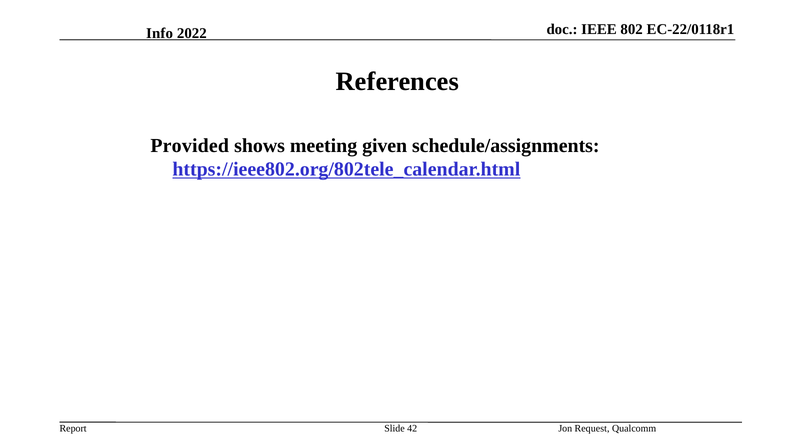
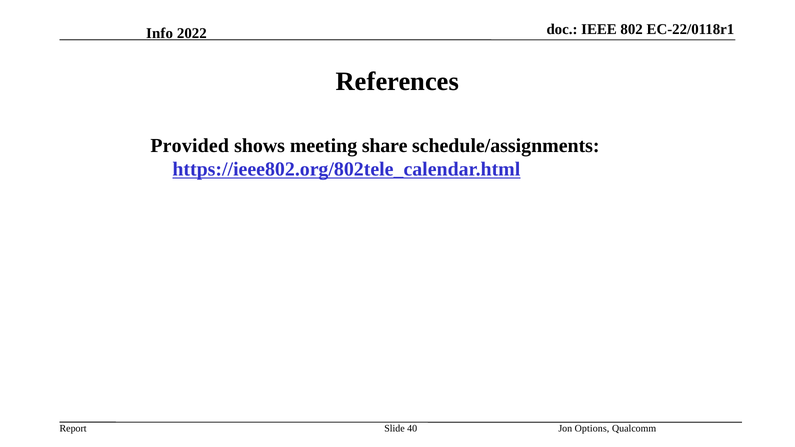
given: given -> share (385, 146)
42: 42 -> 40 (412, 429)
Request: Request -> Options (592, 429)
